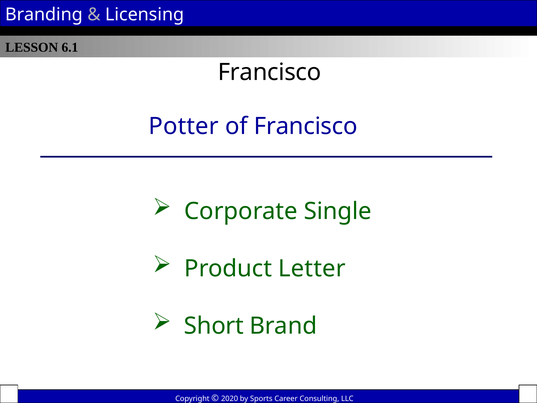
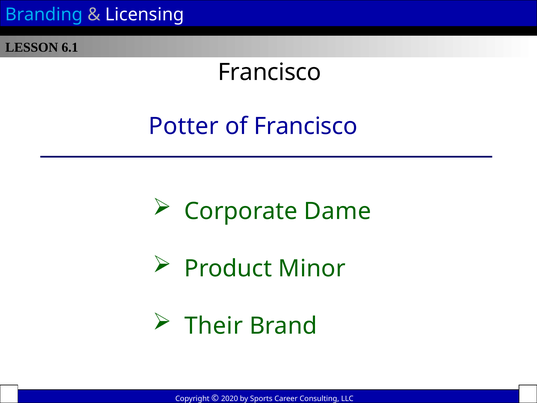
Branding colour: white -> light blue (44, 15)
Single: Single -> Dame (338, 211)
Letter: Letter -> Minor (312, 268)
Short: Short -> Their (214, 326)
